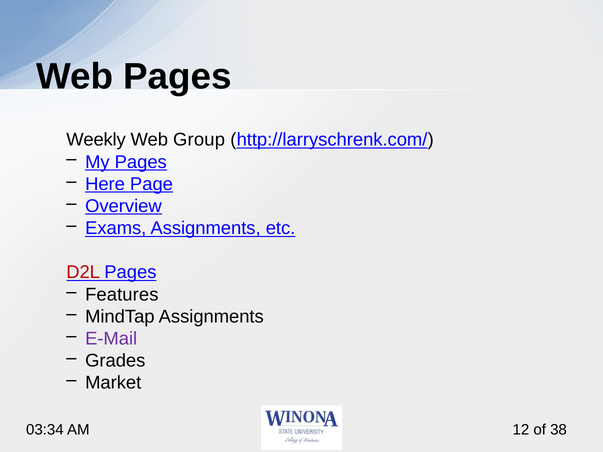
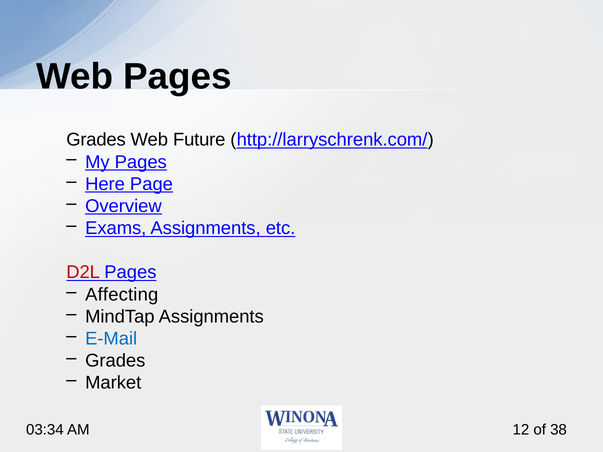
Weekly: Weekly -> Grades (96, 140)
Group: Group -> Future (199, 140)
Features: Features -> Affecting (122, 295)
E-Mail colour: purple -> blue (111, 339)
